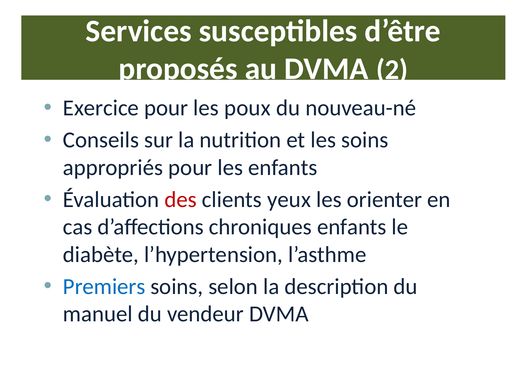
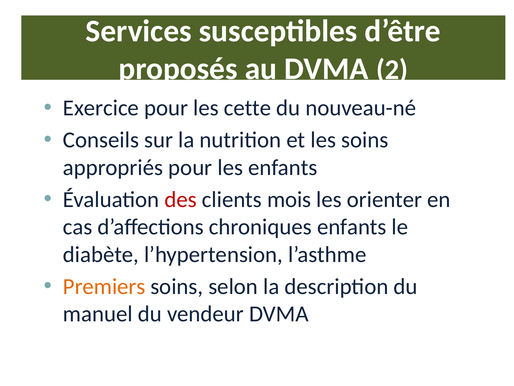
poux: poux -> cette (248, 108)
yeux: yeux -> mois (289, 199)
Premiers colour: blue -> orange (104, 286)
